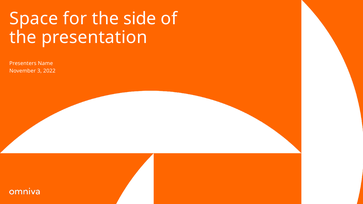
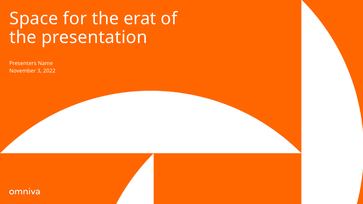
side: side -> erat (140, 19)
